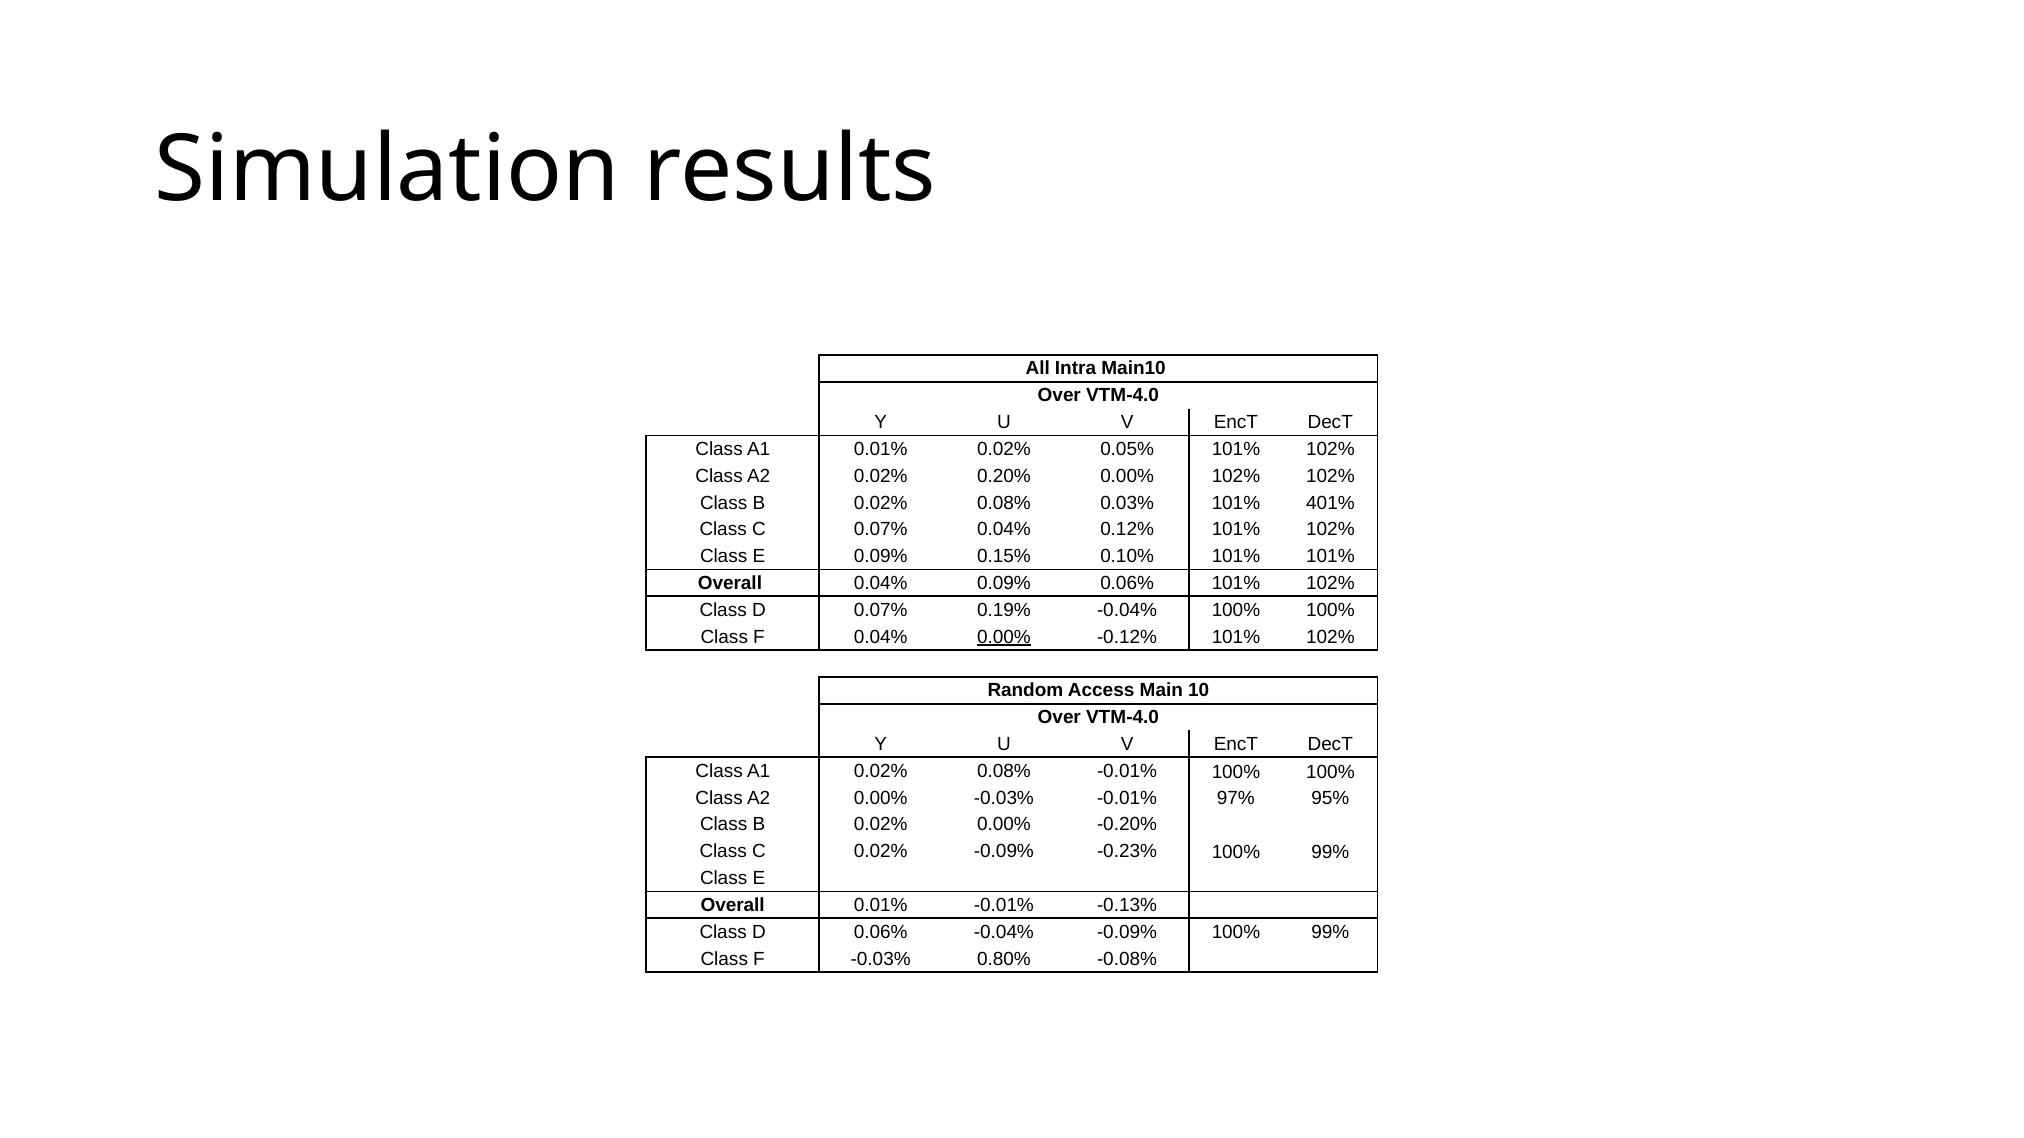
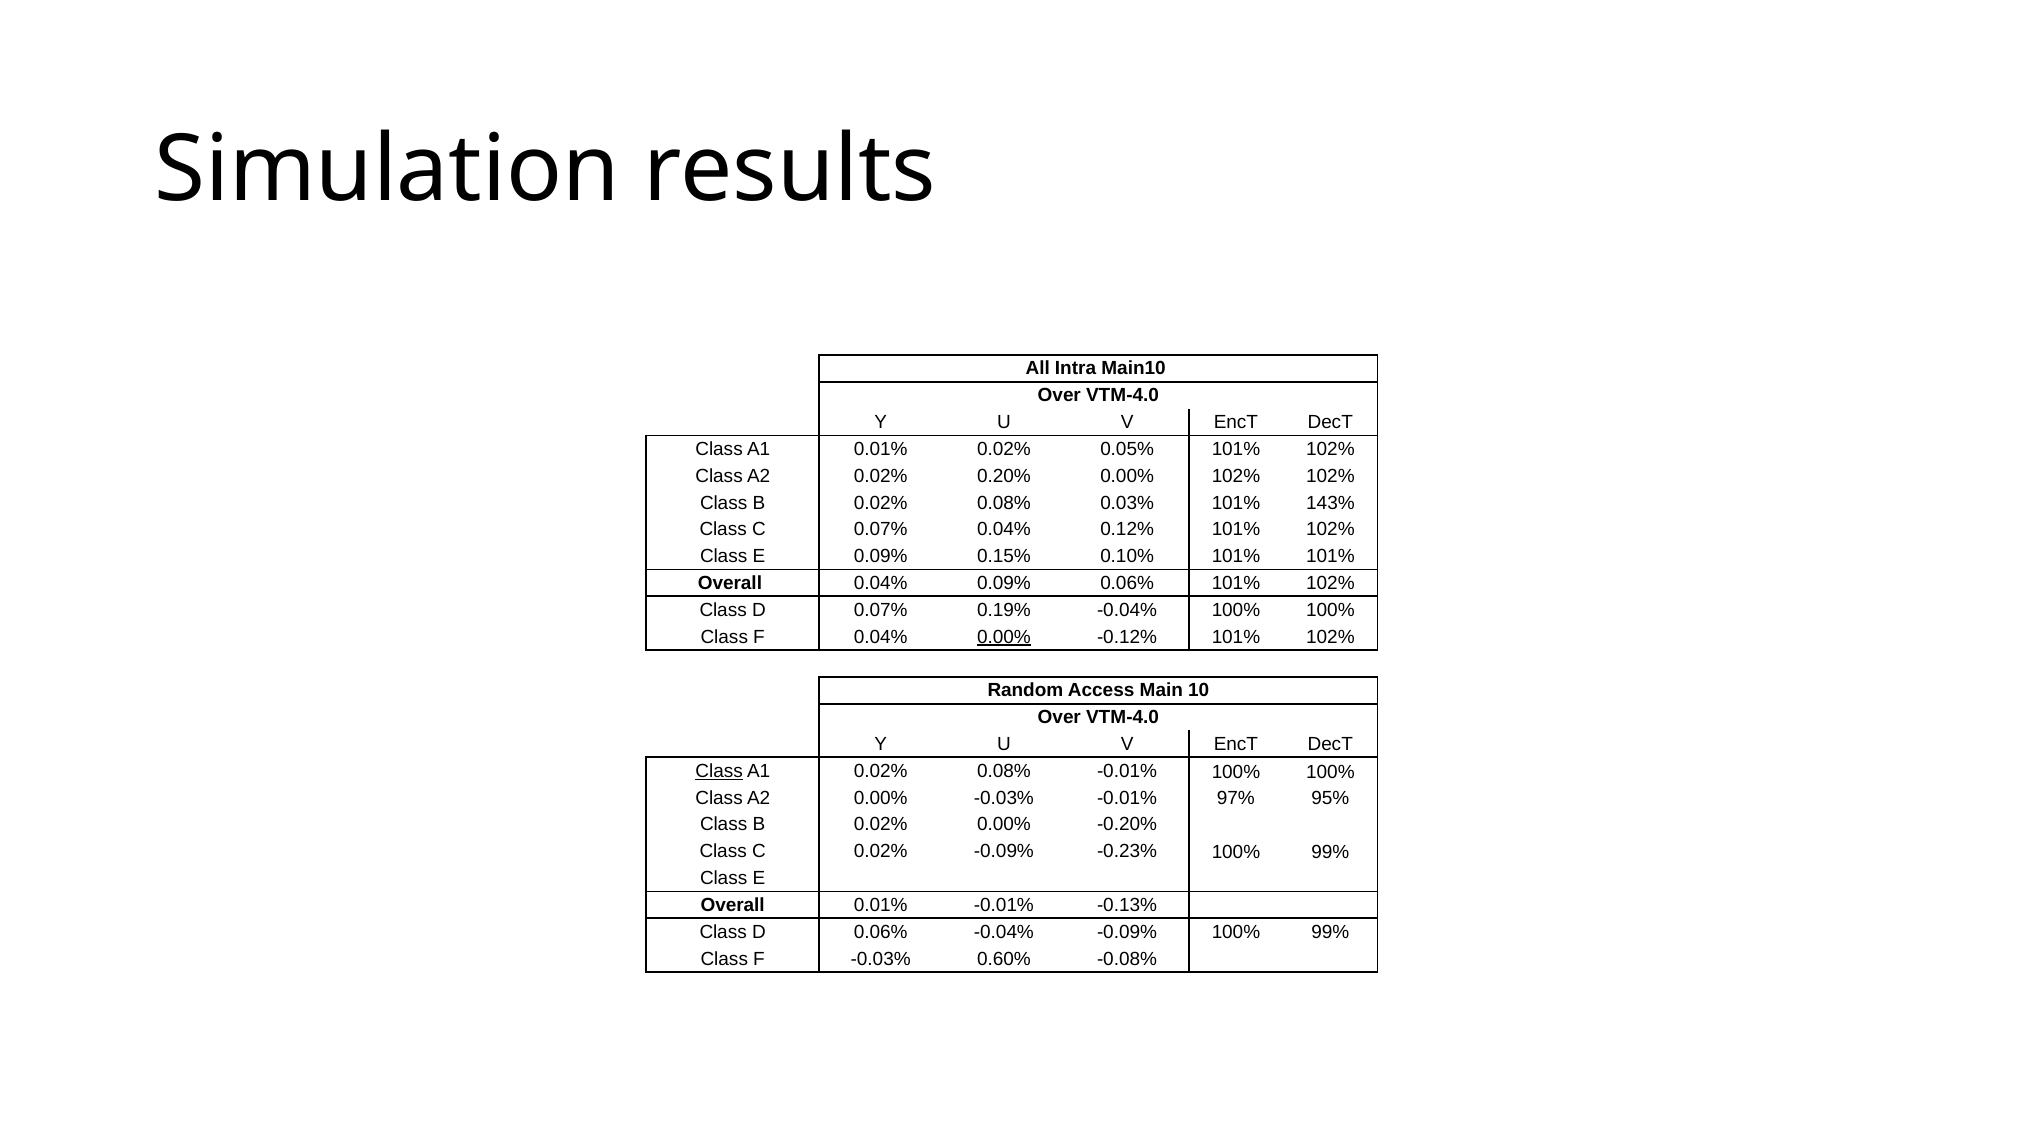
401%: 401% -> 143% (1330, 503)
Class underline: none -> present (719, 771)
0.80%: 0.80% -> 0.60% (1004, 959)
